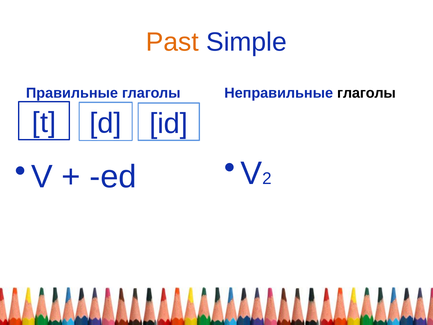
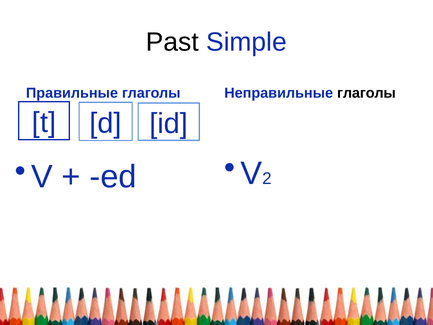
Past colour: orange -> black (172, 42)
